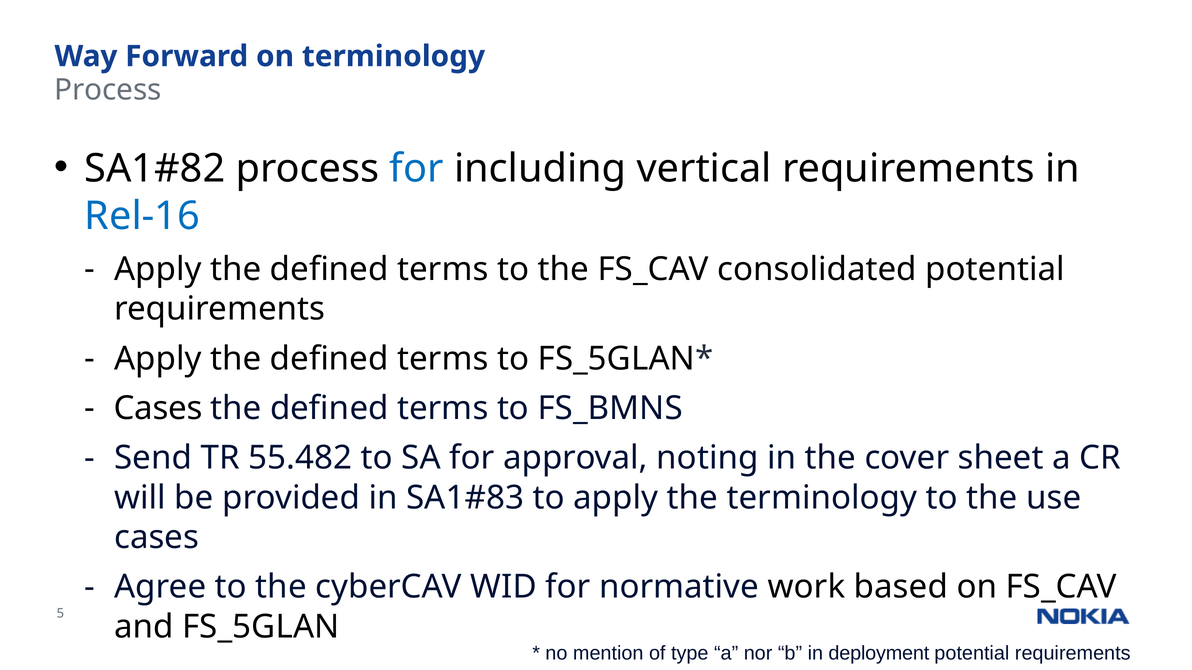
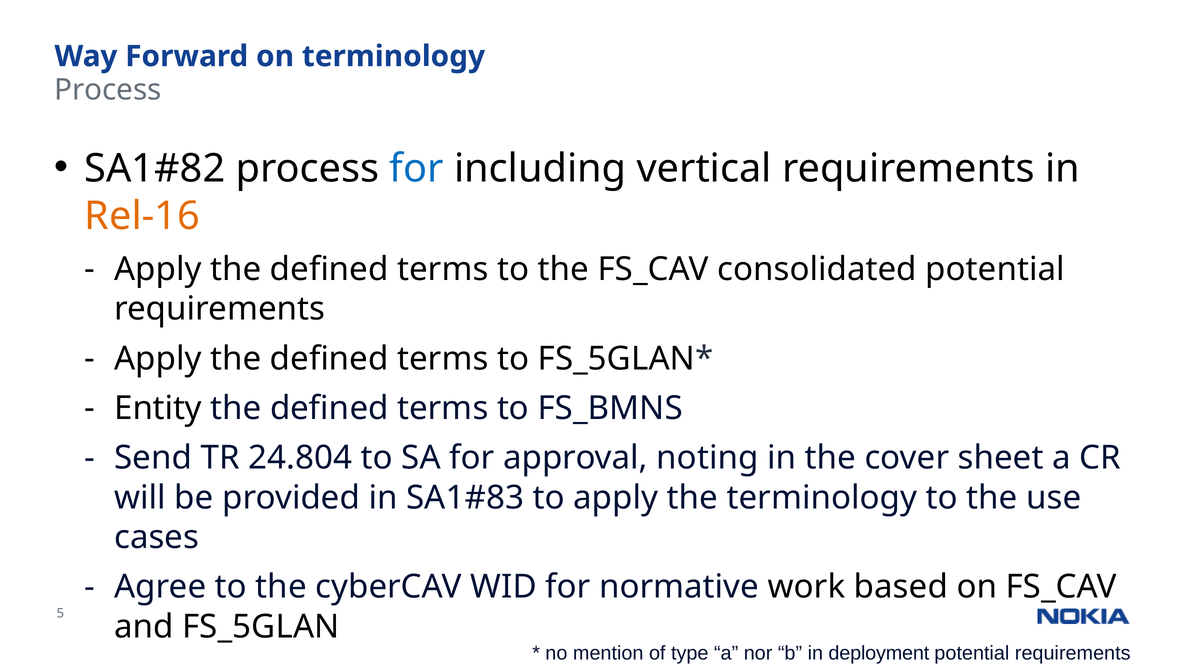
Rel-16 colour: blue -> orange (142, 216)
Cases: Cases -> Entity (158, 409)
55.482: 55.482 -> 24.804 (300, 458)
